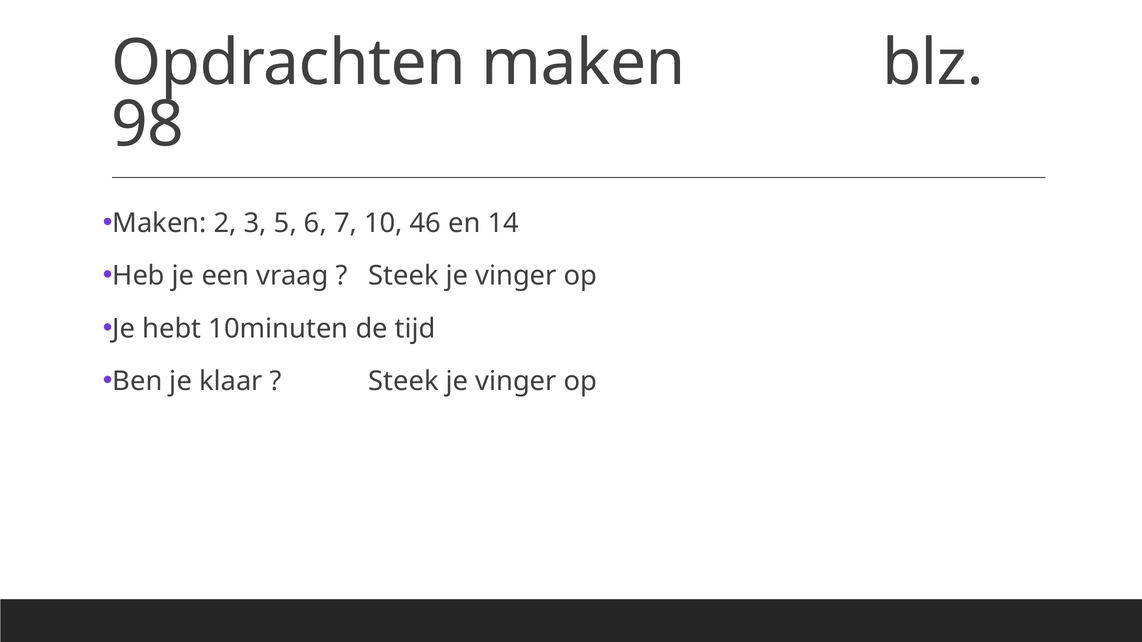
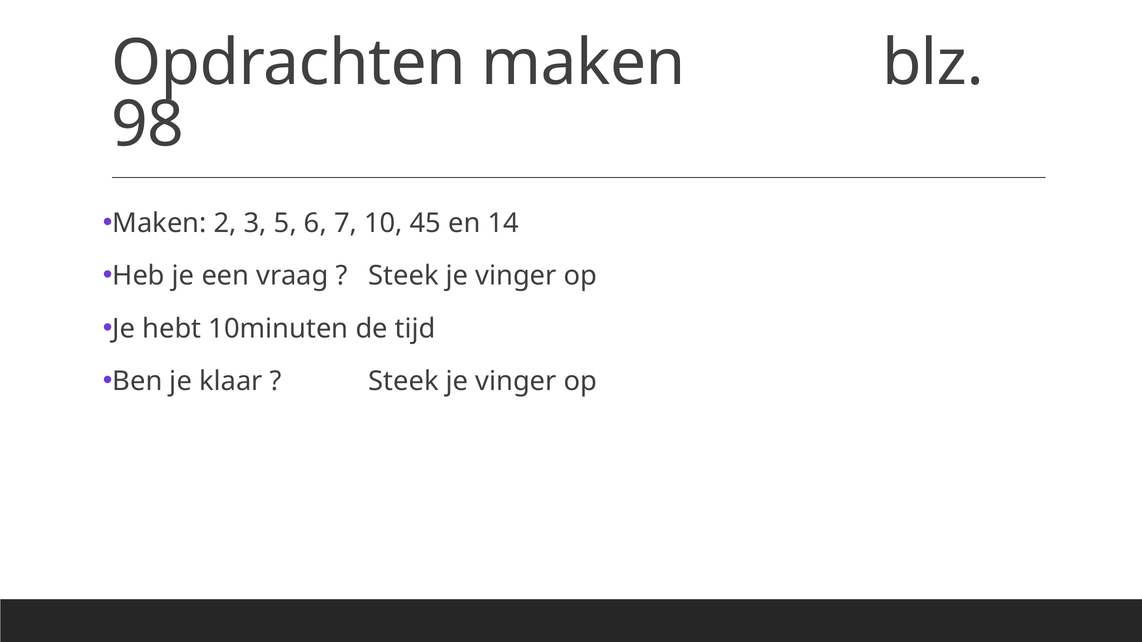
46: 46 -> 45 (425, 223)
